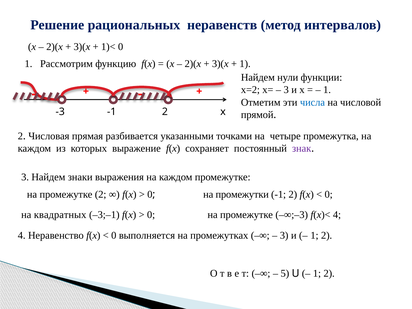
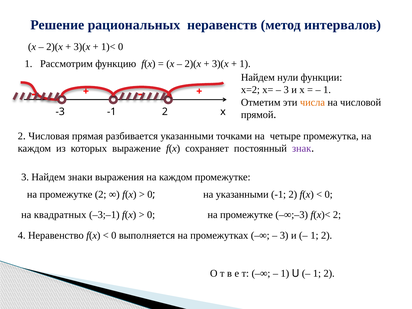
числа colour: blue -> orange (312, 102)
на промежутки: промежутки -> указанными (242, 194)
f(х)< 4: 4 -> 2 (337, 215)
5: 5 -> 1 (285, 273)
